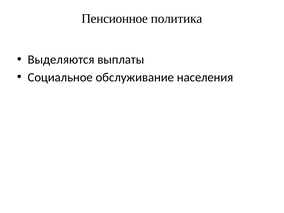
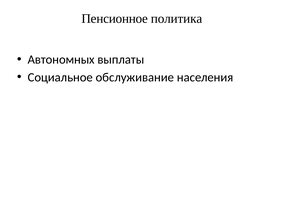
Выделяются: Выделяются -> Автономных (61, 60)
